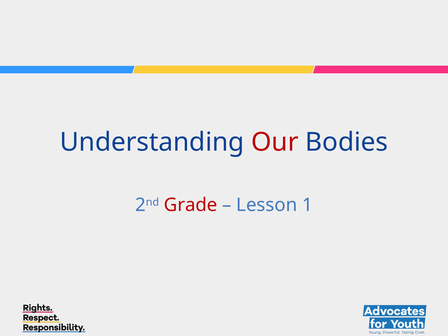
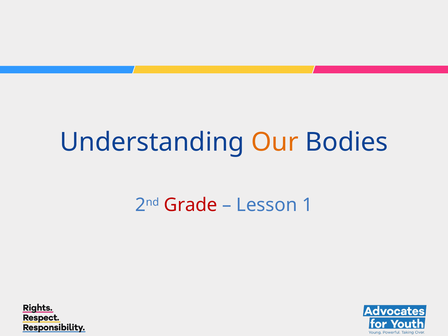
Our colour: red -> orange (275, 142)
